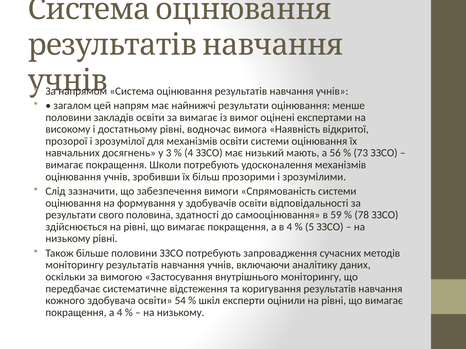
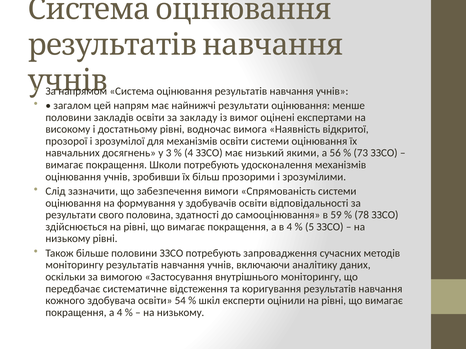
за вимагає: вимагає -> закладу (198, 118)
мають: мають -> якими (303, 153)
